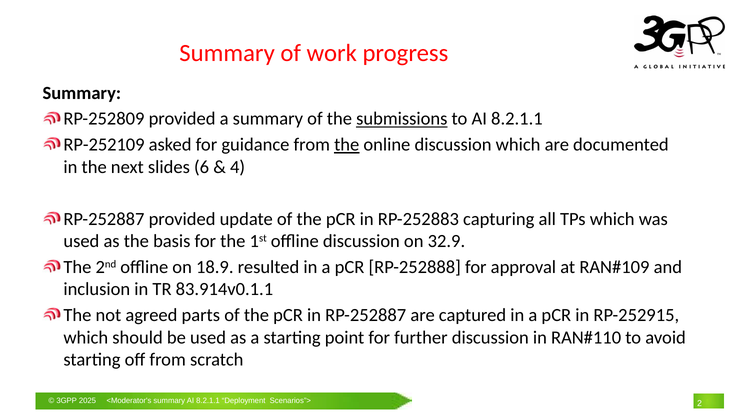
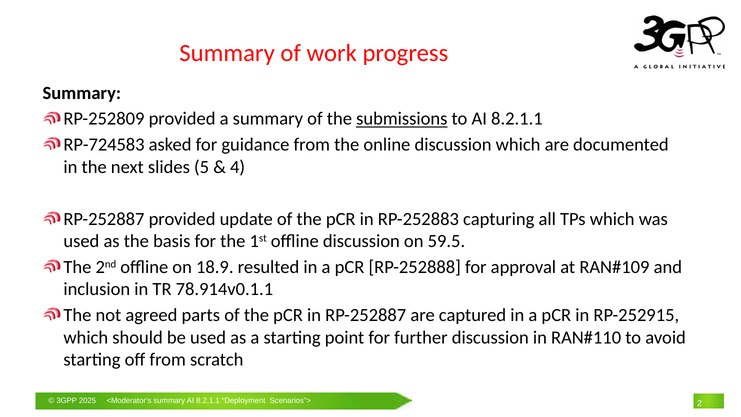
RP-252109: RP-252109 -> RP-724583 (104, 145)
the underline: present -> none (347, 145)
6: 6 -> 5 (202, 167)
32.9: 32.9 -> 59.5 (446, 241)
83.914v0.1.1: 83.914v0.1.1 -> 78.914v0.1.1 (224, 289)
